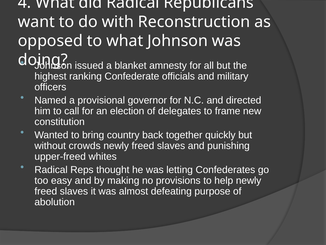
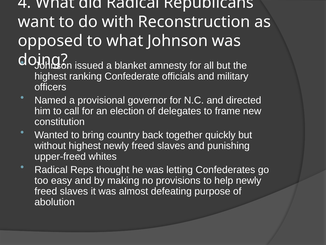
without crowds: crowds -> highest (85, 145)
